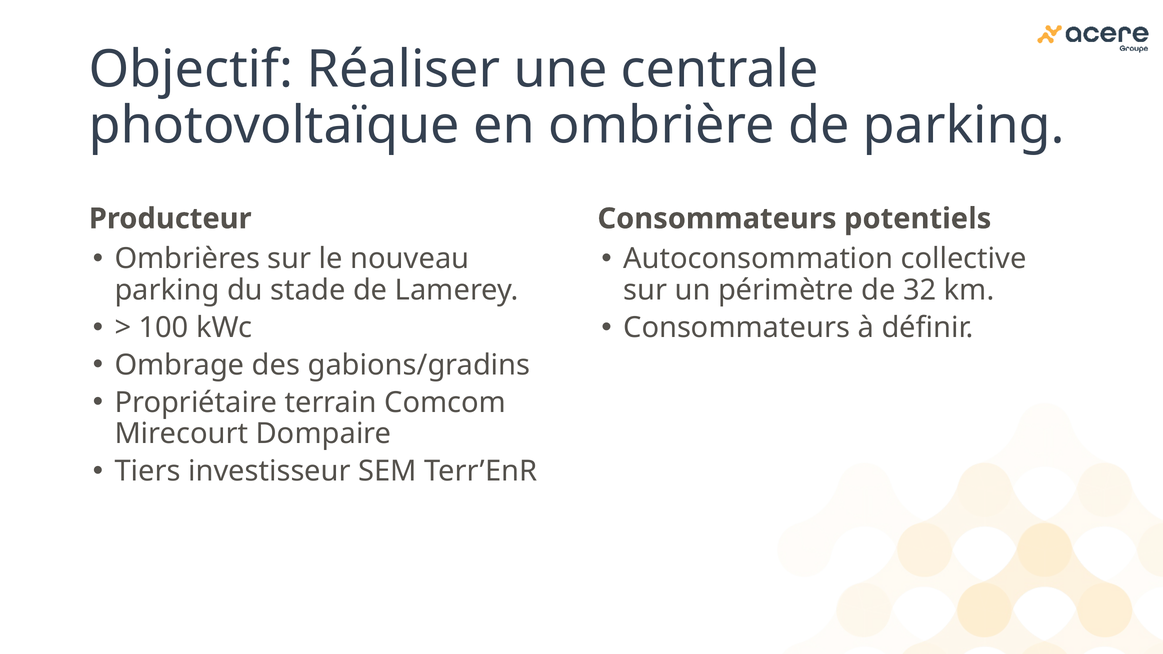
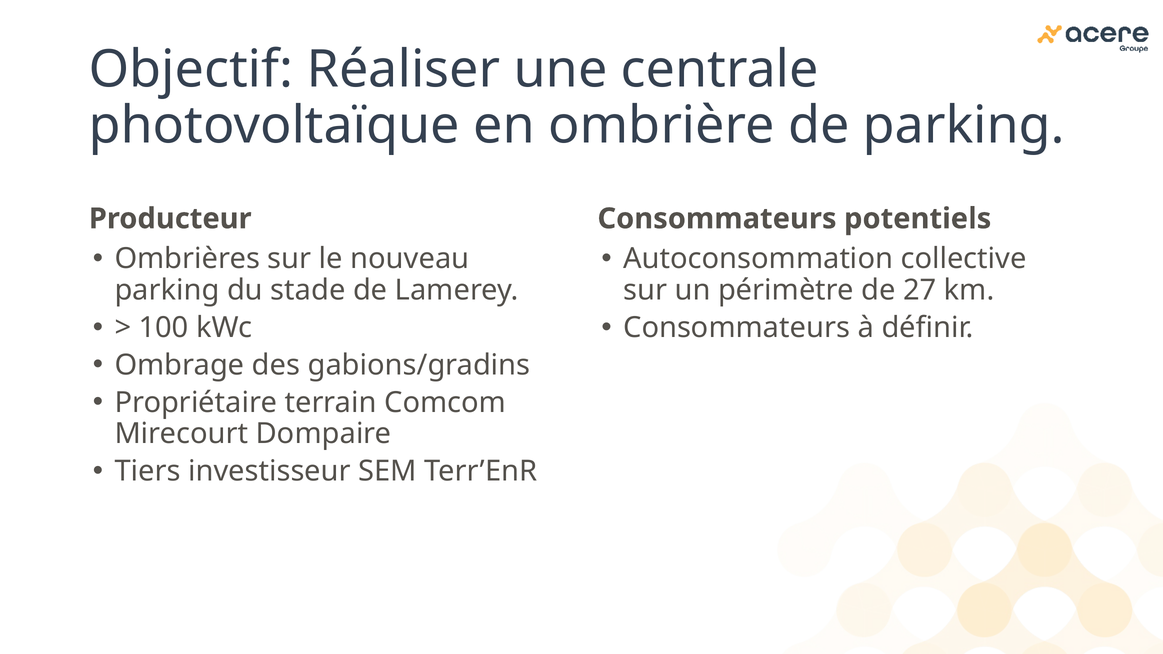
32: 32 -> 27 (920, 290)
